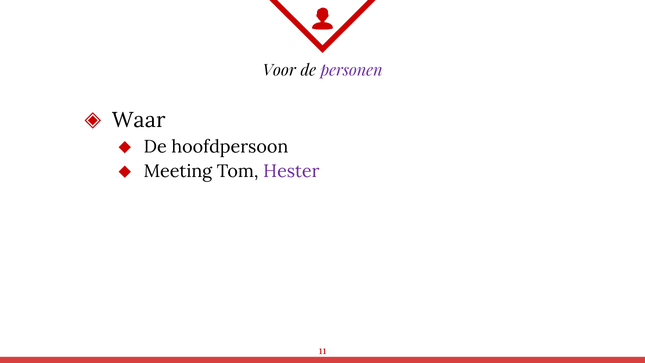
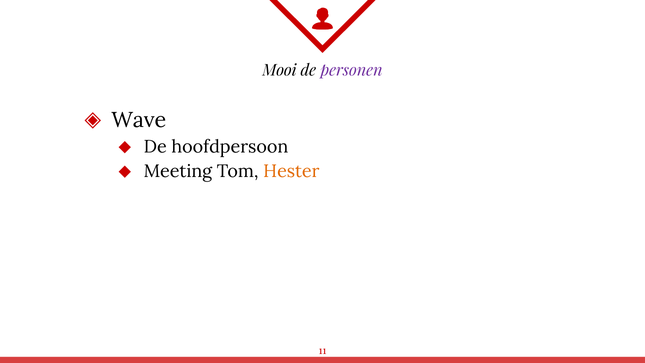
Voor: Voor -> Mooi (279, 70)
Waar: Waar -> Wave (139, 120)
Hester colour: purple -> orange (291, 171)
